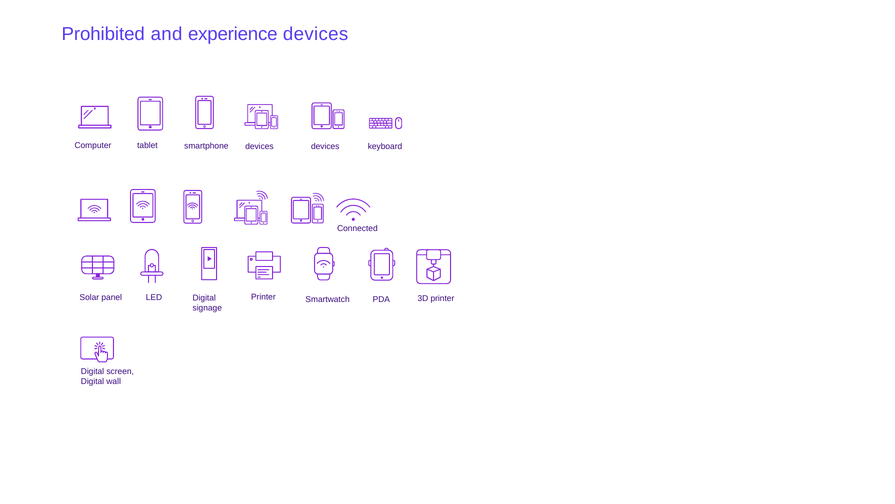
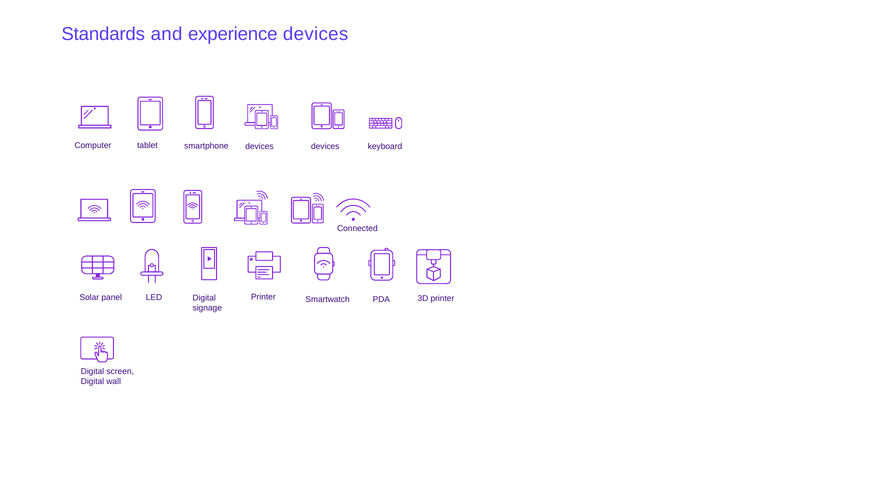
Prohibited: Prohibited -> Standards (103, 34)
